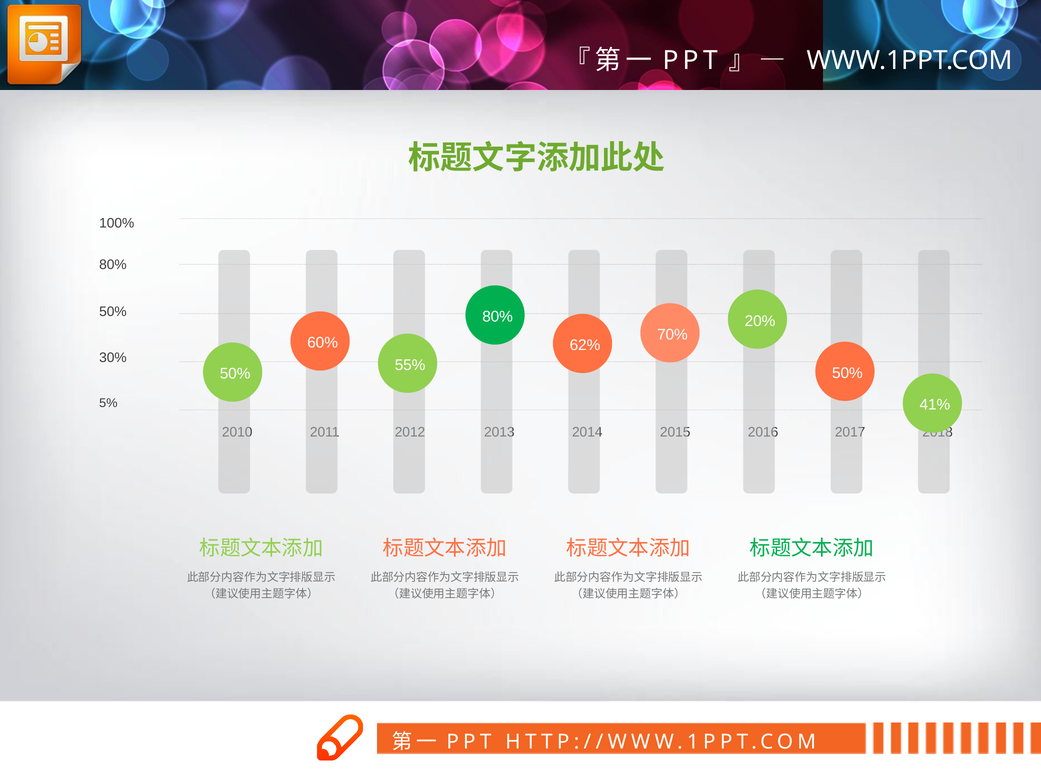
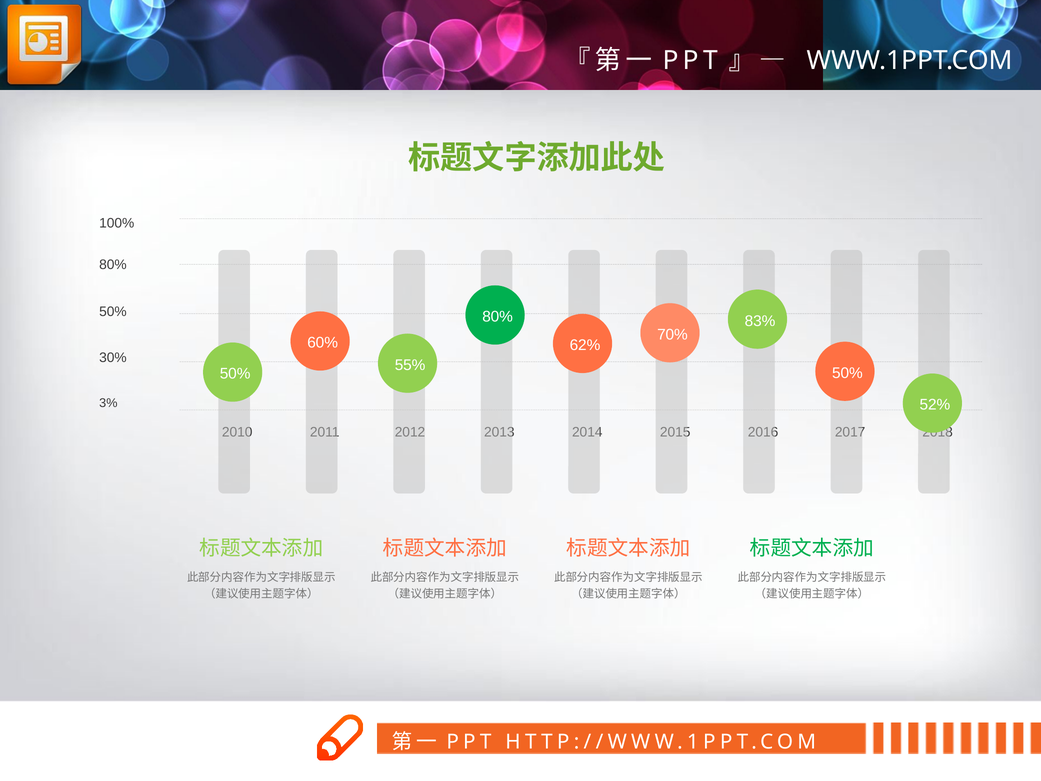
20%: 20% -> 83% (760, 321)
5%: 5% -> 3% (108, 403)
41%: 41% -> 52% (935, 405)
